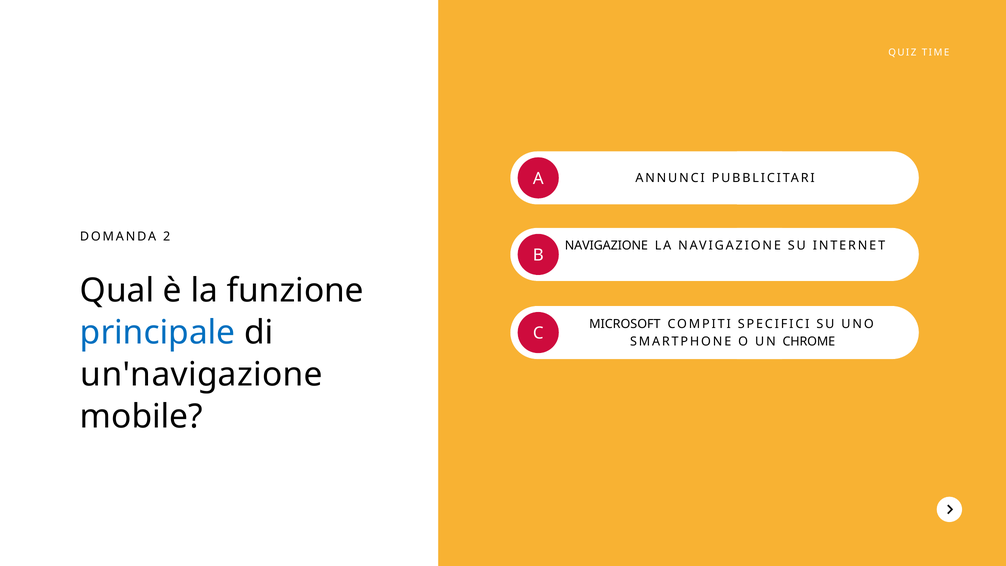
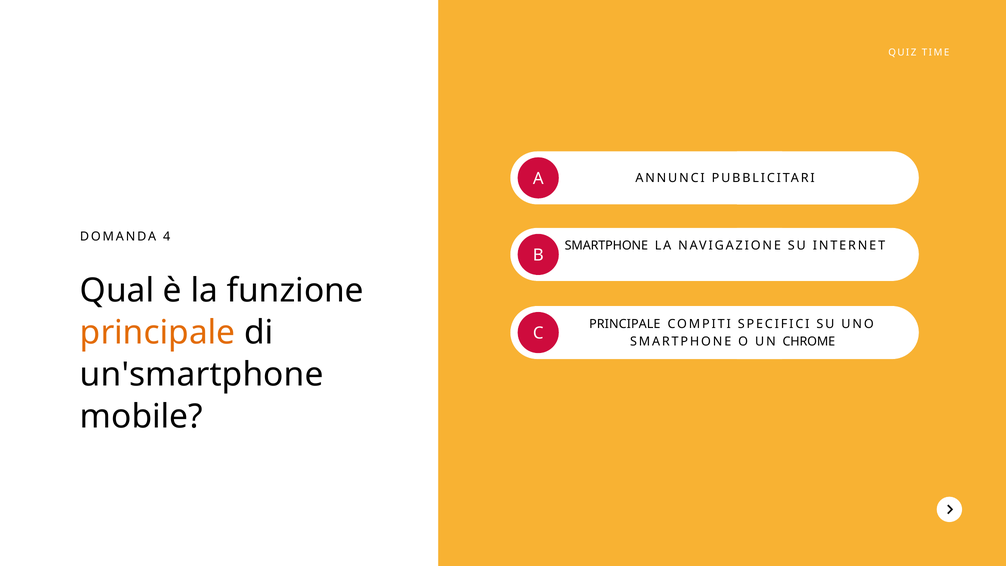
2: 2 -> 4 (167, 237)
NAVIGAZIONE: NAVIGAZIONE -> SMARTPHONE (606, 246)
MICROSOFT: MICROSOFT -> PRINCIPALE (625, 324)
principale colour: blue -> orange (158, 333)
un'navigazione: un'navigazione -> un'smartphone (202, 375)
